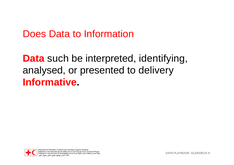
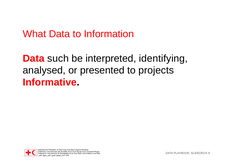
Does: Does -> What (34, 34)
delivery: delivery -> projects (156, 71)
